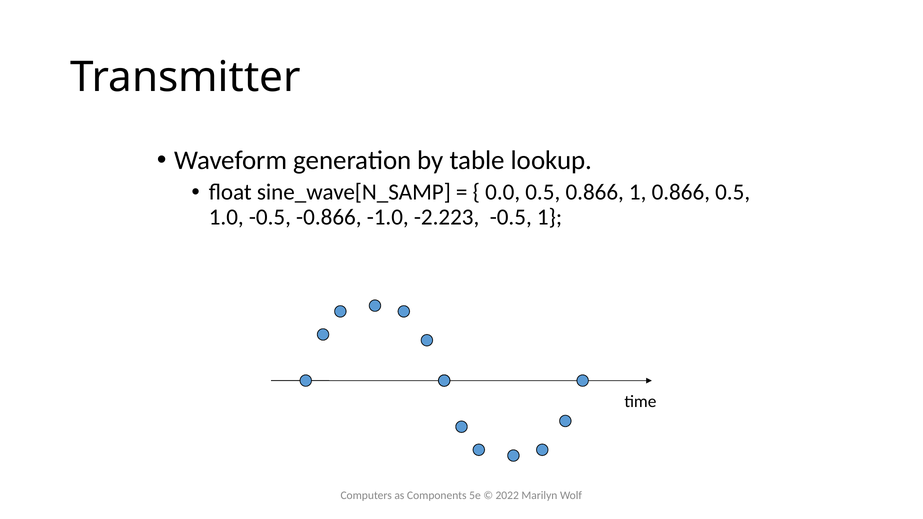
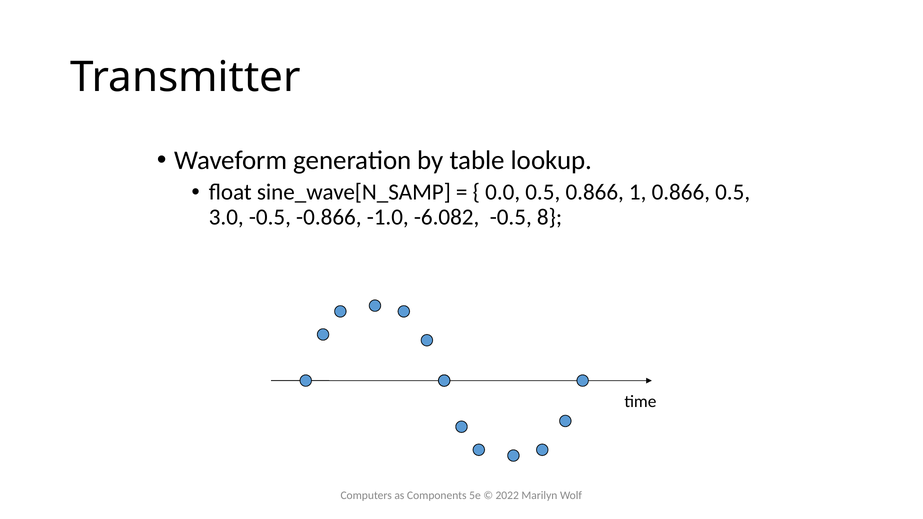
1.0: 1.0 -> 3.0 (226, 217)
-2.223: -2.223 -> -6.082 (447, 217)
-0.5 1: 1 -> 8 (549, 217)
